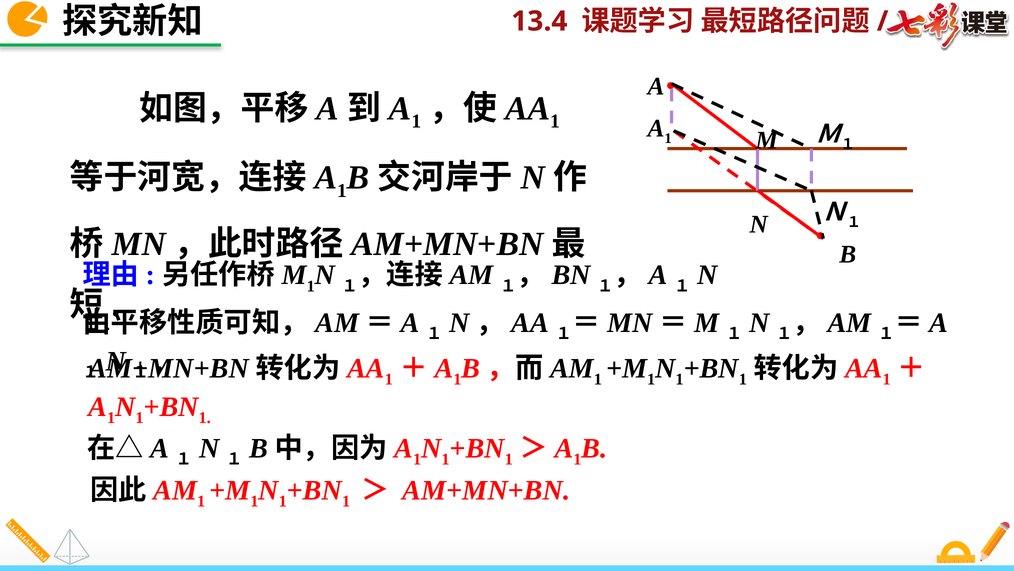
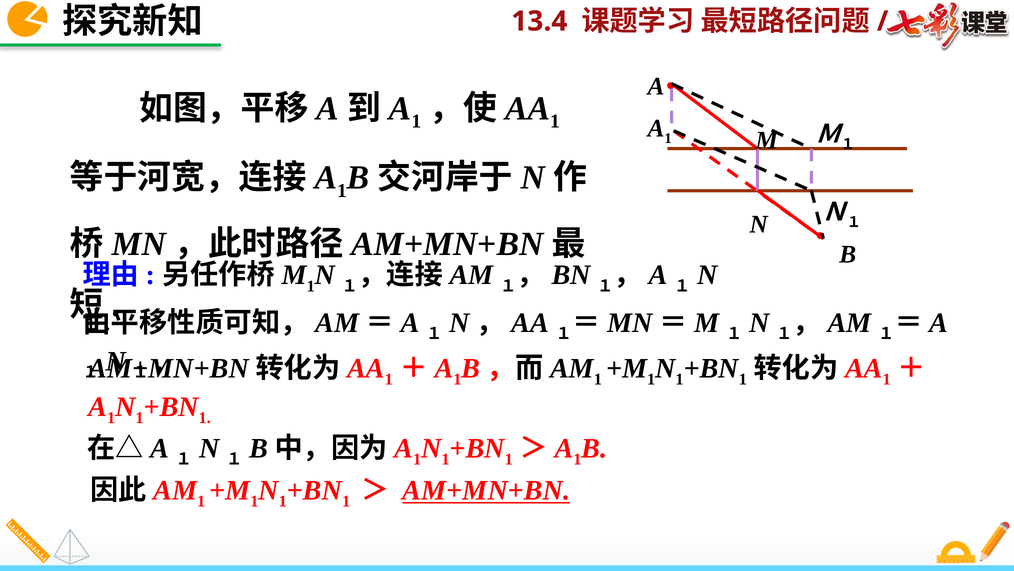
AM+MN+BN underline: none -> present (486, 490)
